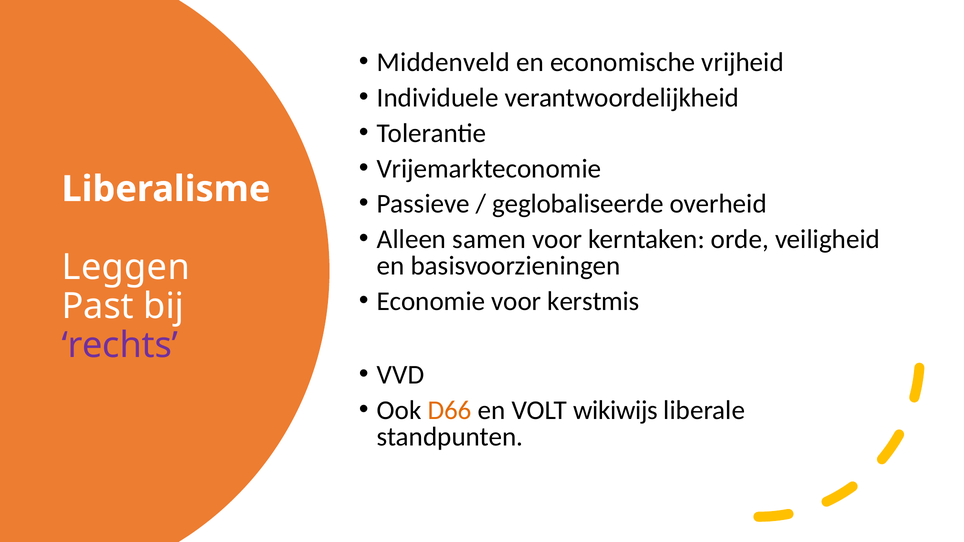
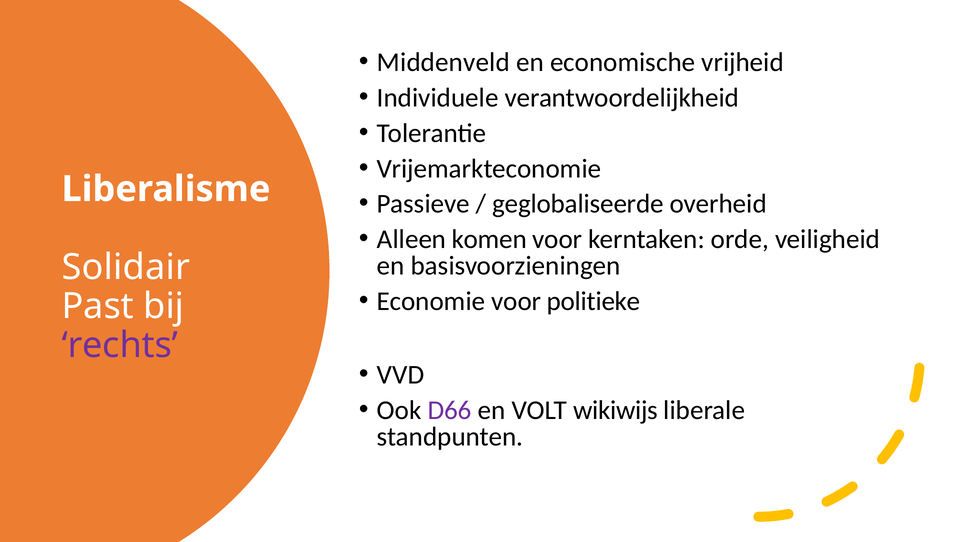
samen: samen -> komen (489, 240)
Leggen: Leggen -> Solidair (126, 267)
kerstmis: kerstmis -> politieke (594, 301)
D66 colour: orange -> purple (450, 410)
